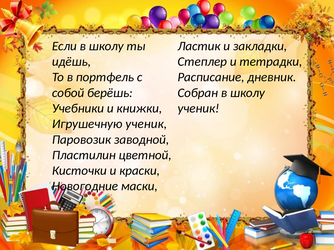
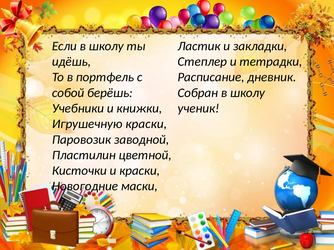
Игрушечную ученик: ученик -> краски (146, 124)
